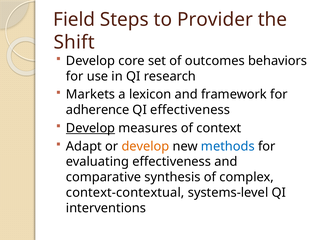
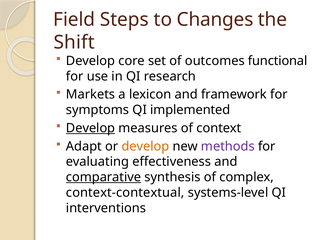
Provider: Provider -> Changes (215, 19)
behaviors: behaviors -> functional (278, 61)
adherence: adherence -> symptoms (98, 110)
QI effectiveness: effectiveness -> implemented (190, 110)
methods colour: blue -> purple (228, 146)
comparative underline: none -> present (104, 177)
